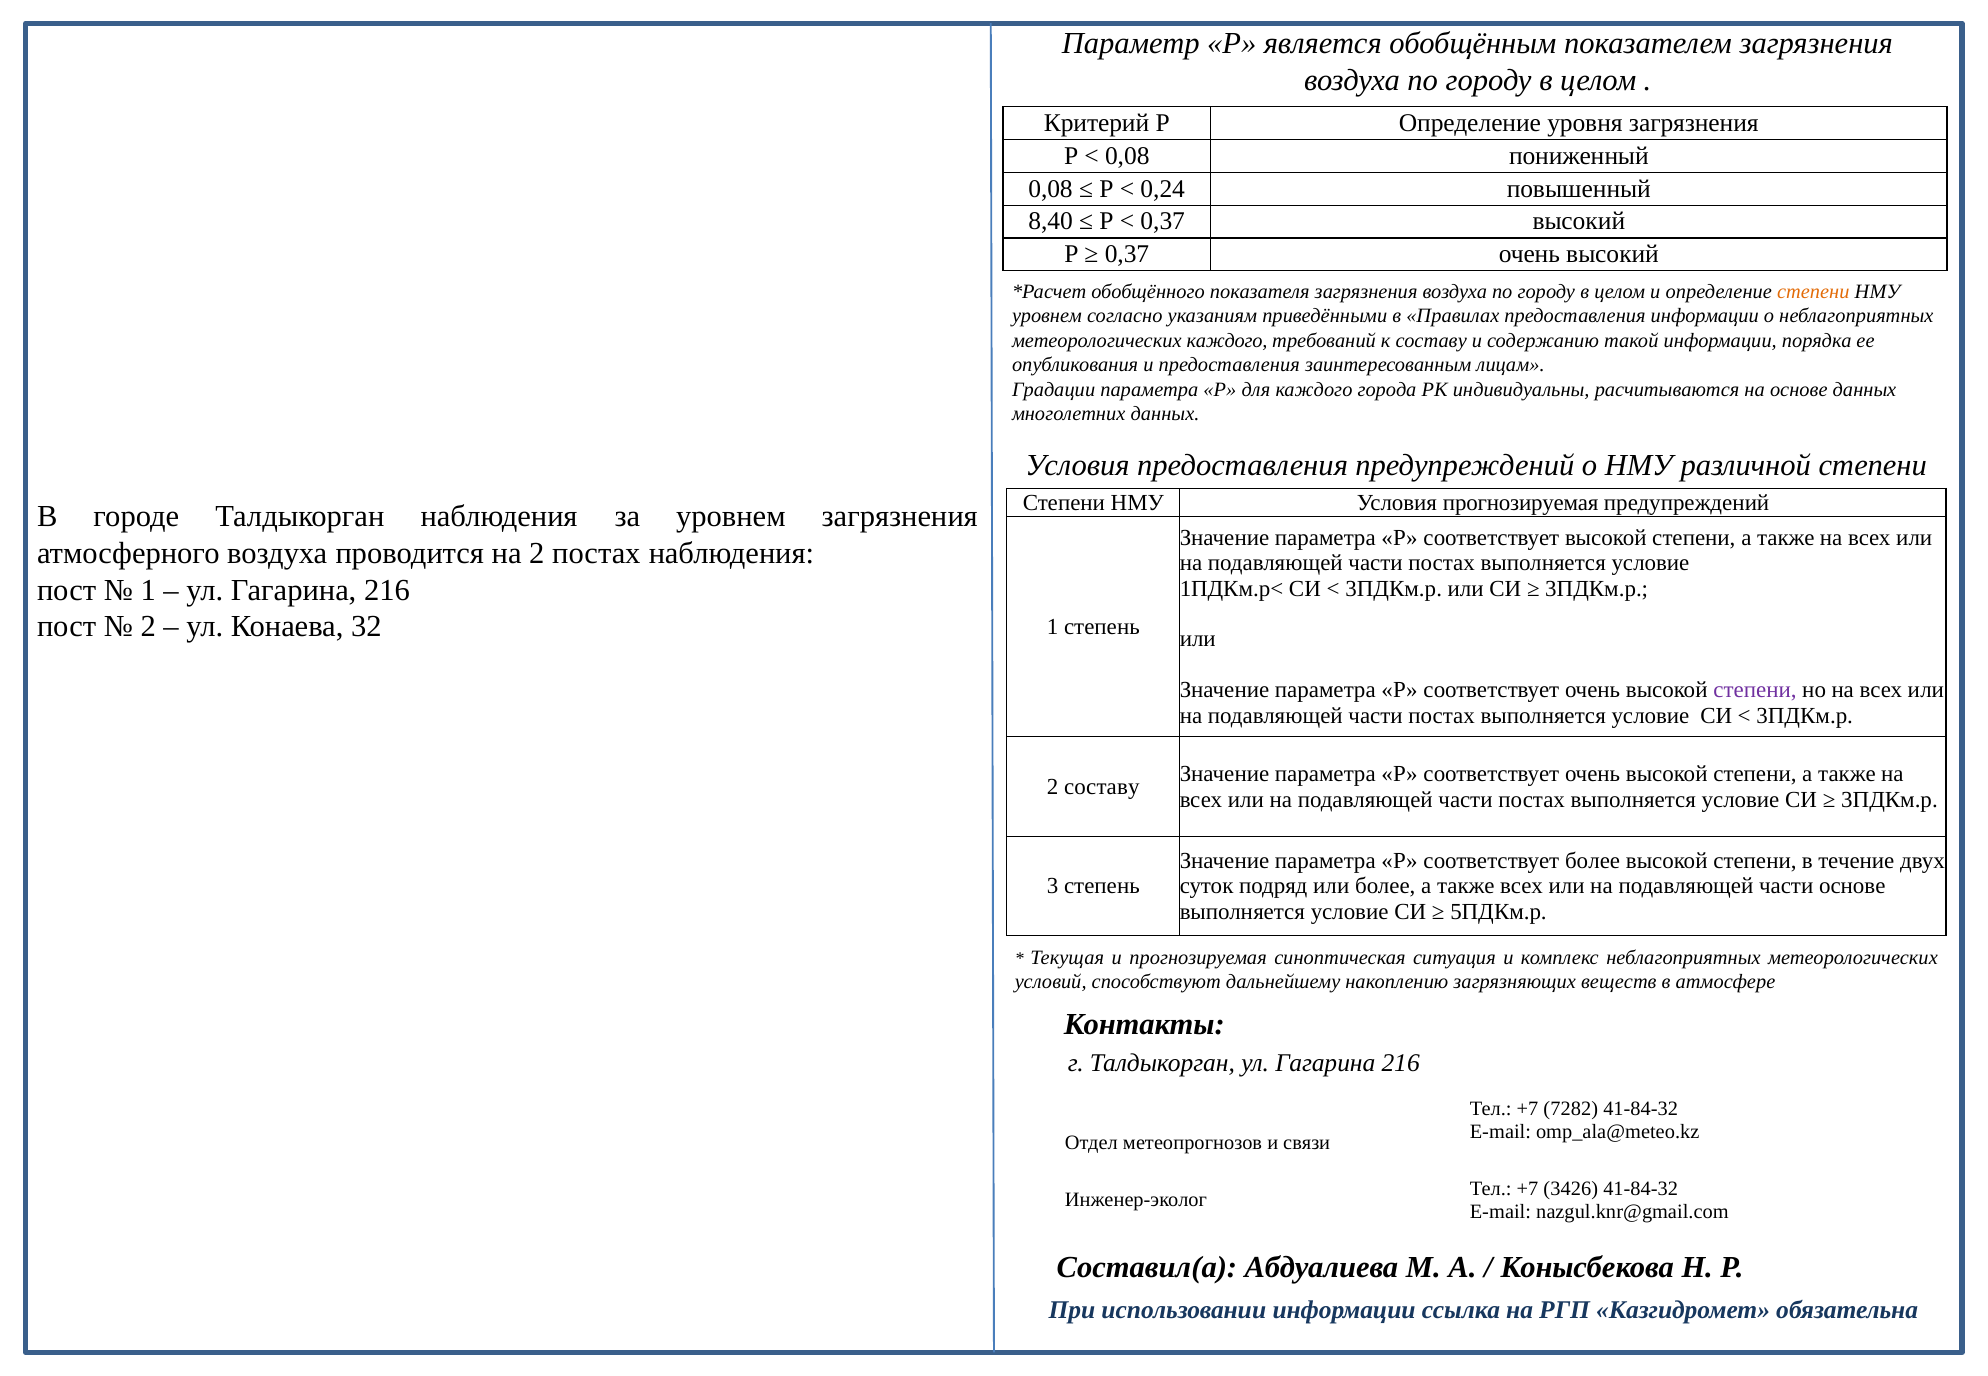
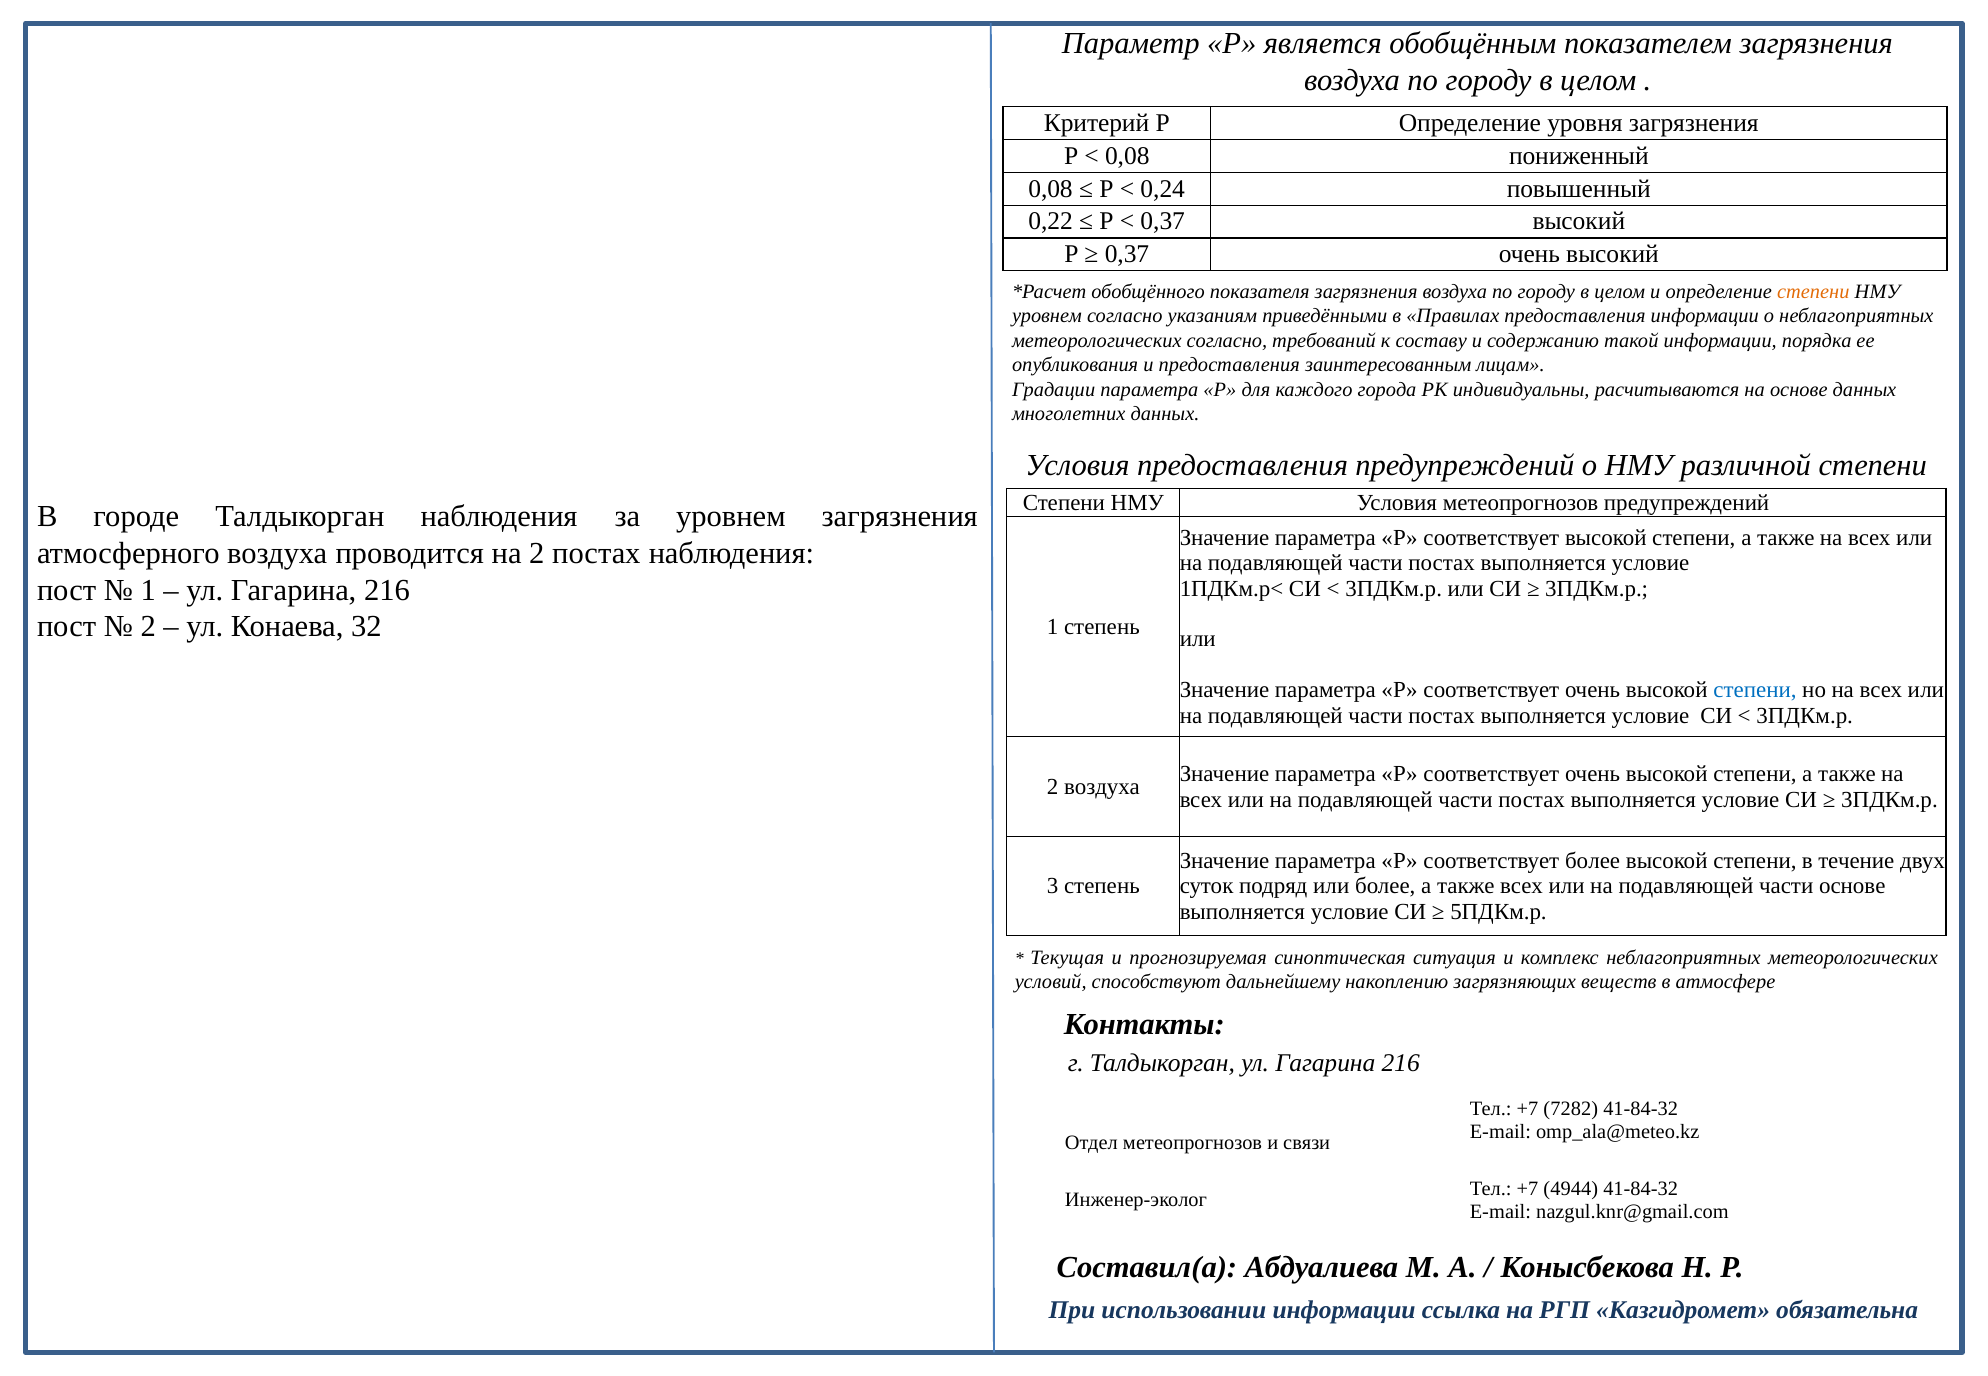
8,40: 8,40 -> 0,22 (1051, 221)
метеорологических каждого: каждого -> согласно (1227, 341)
Условия прогнозируемая: прогнозируемая -> метеопрогнозов (1521, 503)
степени colour: purple -> blue (1755, 690)
2 составу: составу -> воздуха (1102, 787)
3426: 3426 -> 4944 (1571, 1189)
